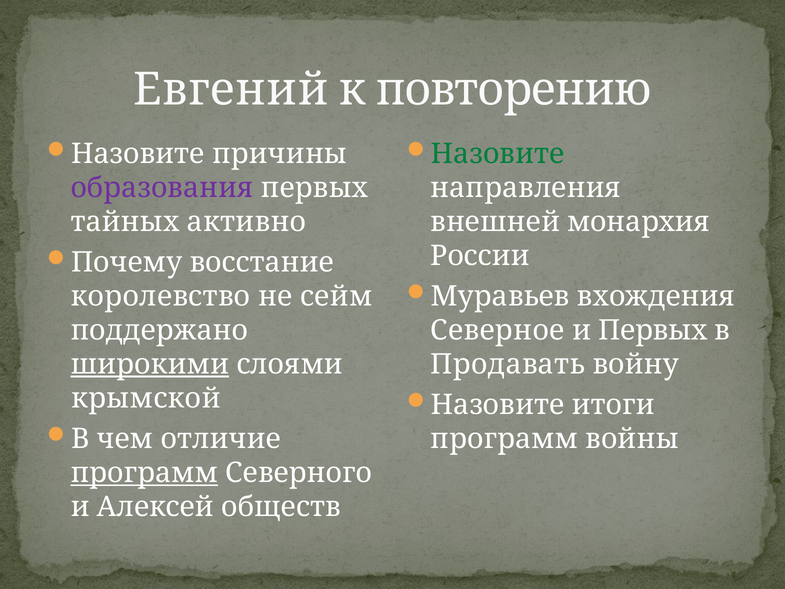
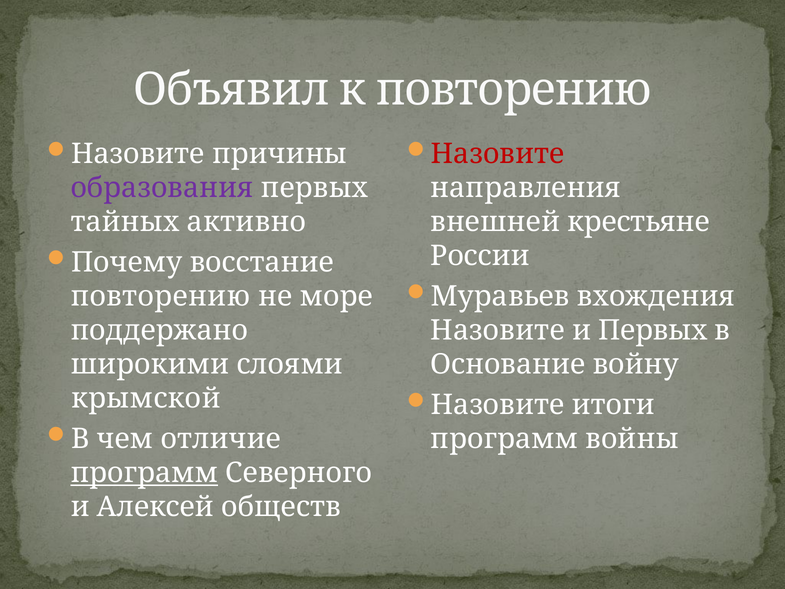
Евгений: Евгений -> Объявил (231, 90)
Назовите colour: green -> red (498, 154)
монархия: монархия -> крестьяне (639, 222)
королевство: королевство -> повторению (161, 296)
сейм: сейм -> море (336, 296)
Северное: Северное -> Назовите (498, 330)
широкими underline: present -> none (150, 364)
Продавать: Продавать -> Основание (508, 364)
